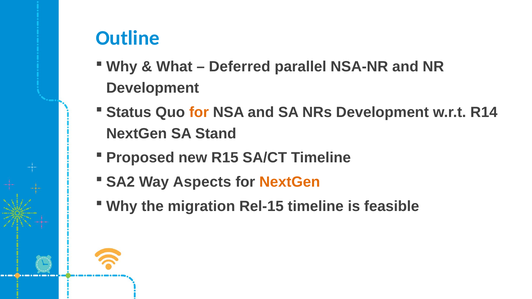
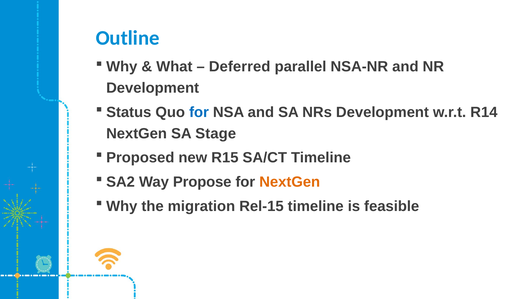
for colour: orange -> blue (199, 112)
Stand: Stand -> Stage (216, 134)
Aspects: Aspects -> Propose (202, 182)
